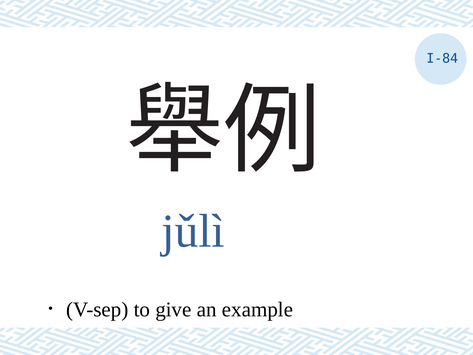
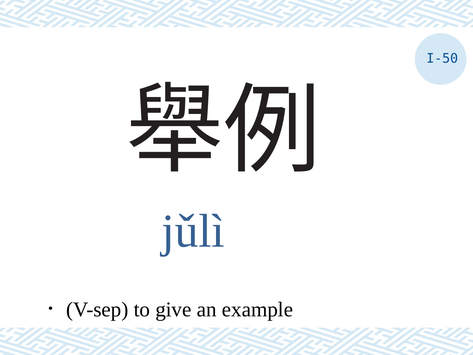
I-84: I-84 -> I-50 (442, 58)
